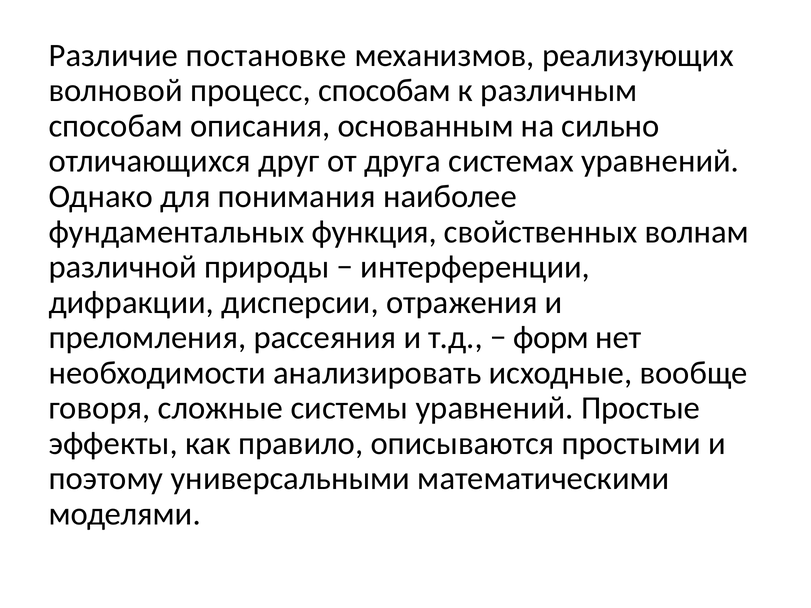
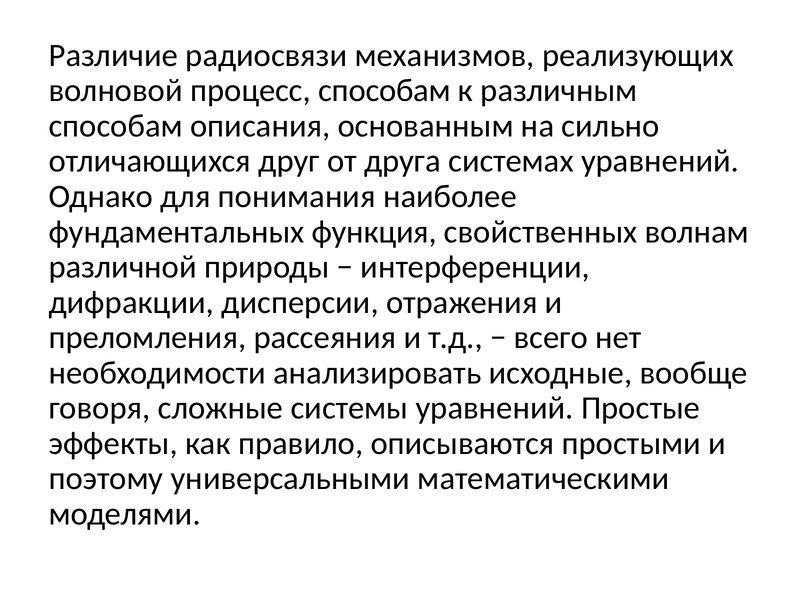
постановке: постановке -> радиосвязи (266, 55)
форм: форм -> всего (551, 338)
